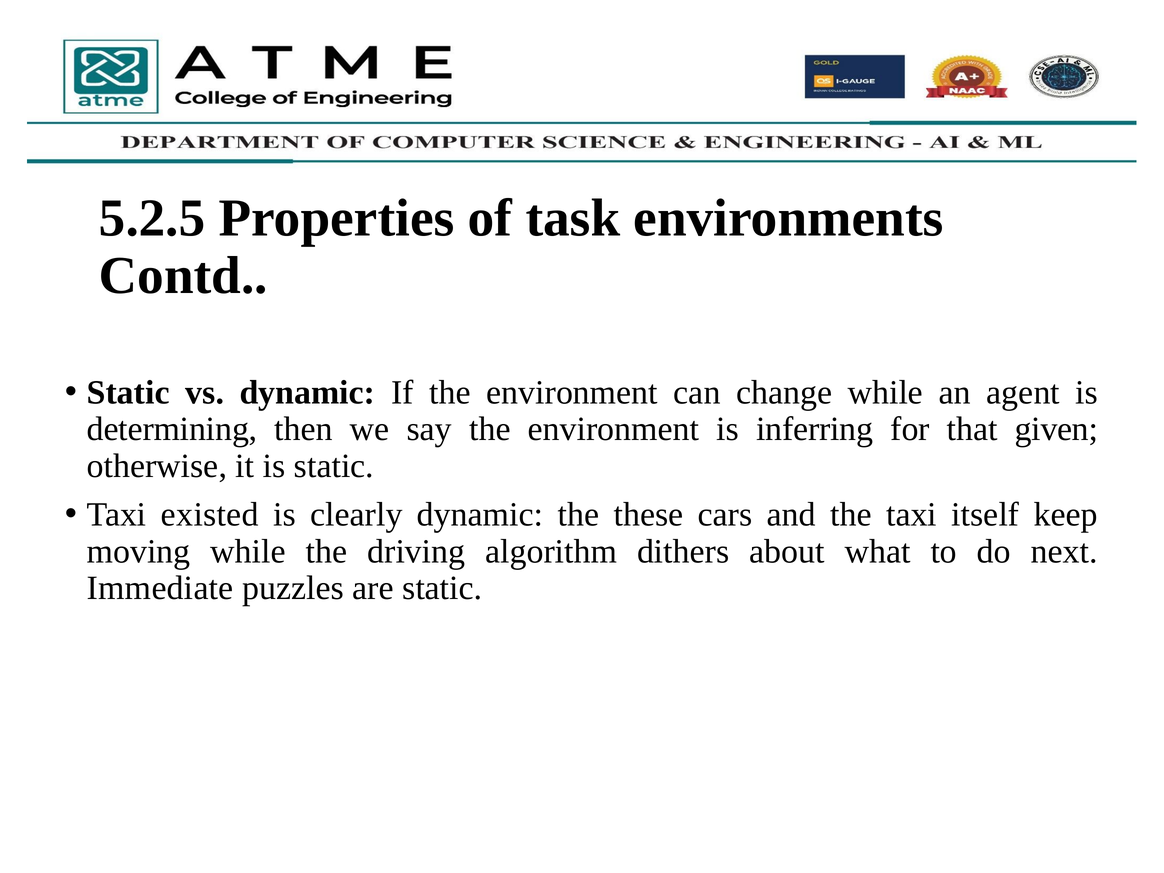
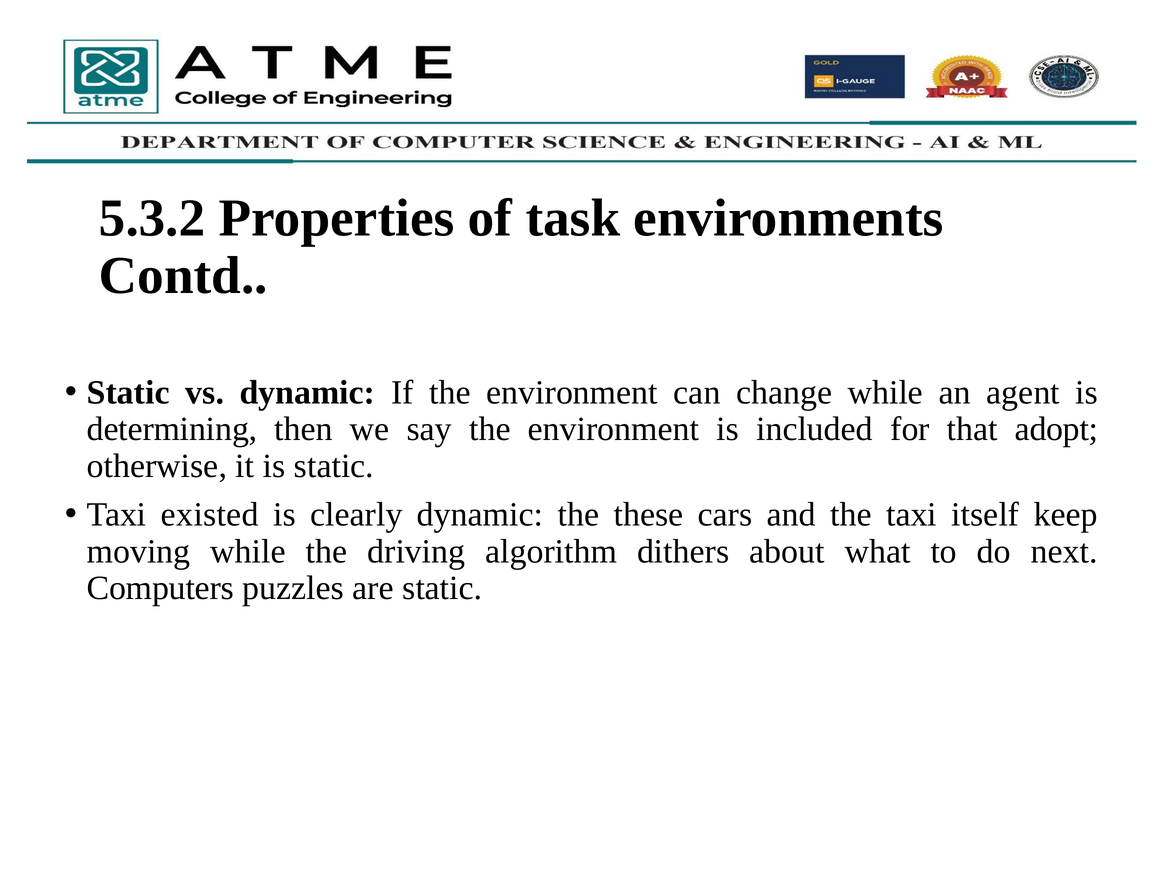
5.2.5: 5.2.5 -> 5.3.2 (152, 218)
inferring: inferring -> included (815, 429)
given: given -> adopt (1056, 429)
Immediate: Immediate -> Computers (160, 588)
